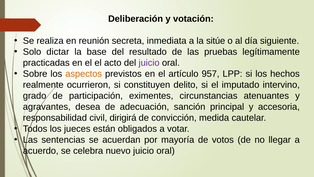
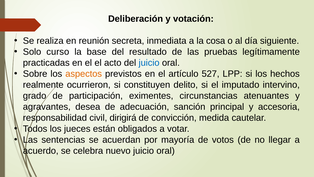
sitúe: sitúe -> cosa (216, 41)
dictar: dictar -> curso (58, 52)
juicio colour: purple -> blue (149, 63)
957: 957 -> 527 (211, 74)
